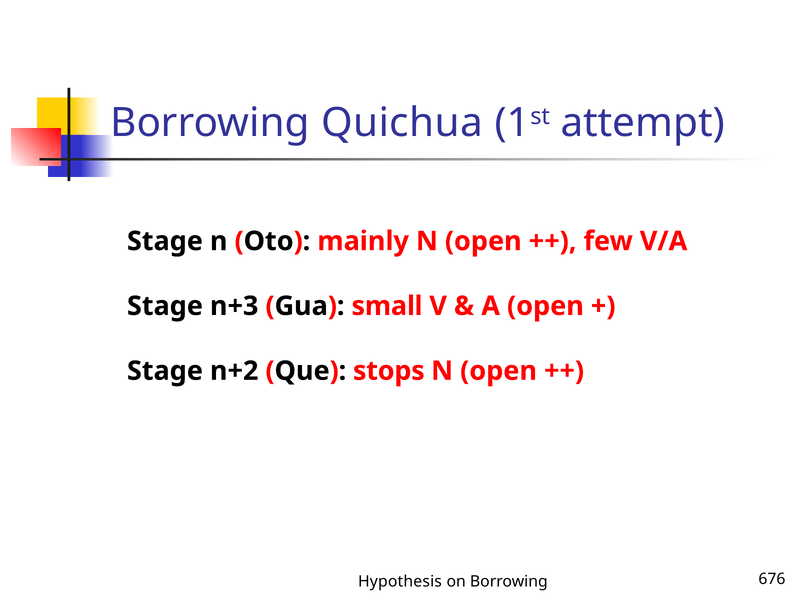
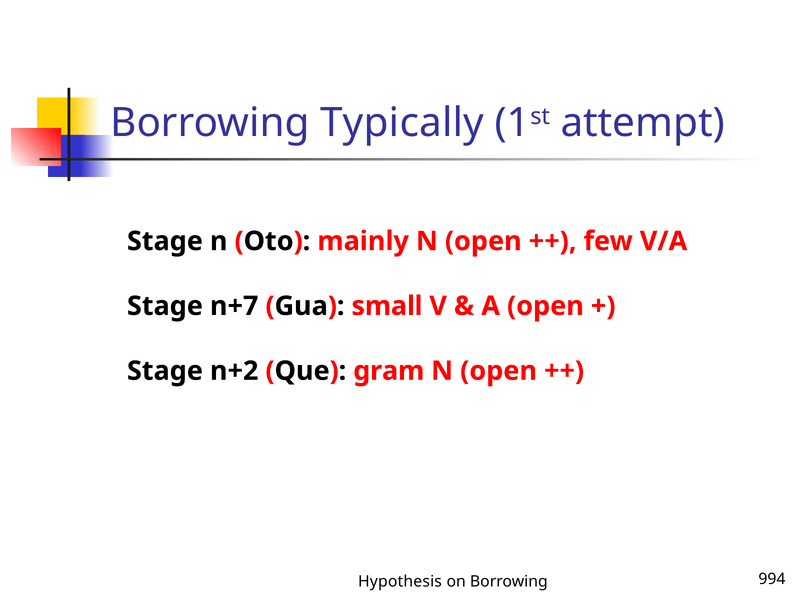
Quichua: Quichua -> Typically (402, 123)
n+3: n+3 -> n+7 (234, 306)
stops: stops -> gram (389, 371)
676: 676 -> 994 (772, 579)
